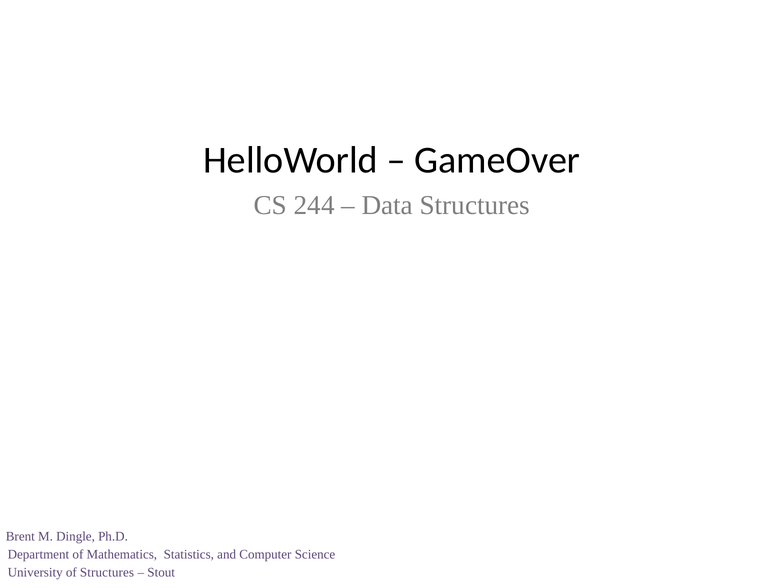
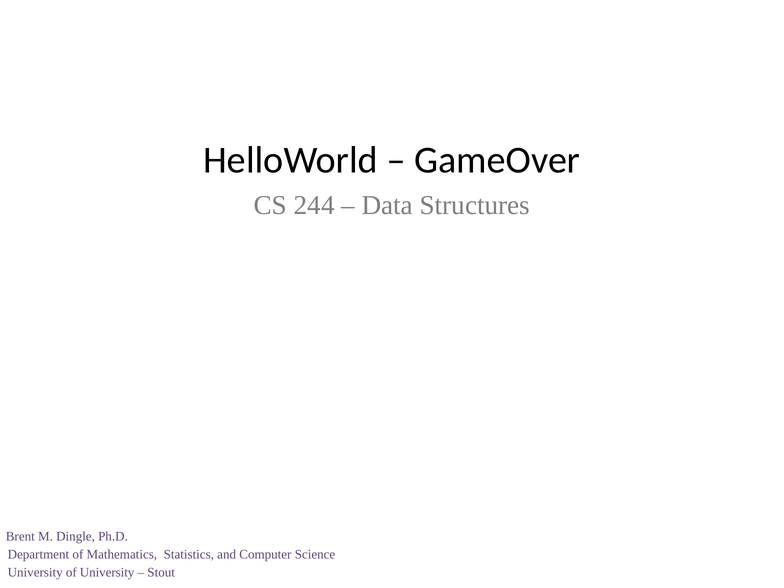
of Structures: Structures -> University (107, 573)
